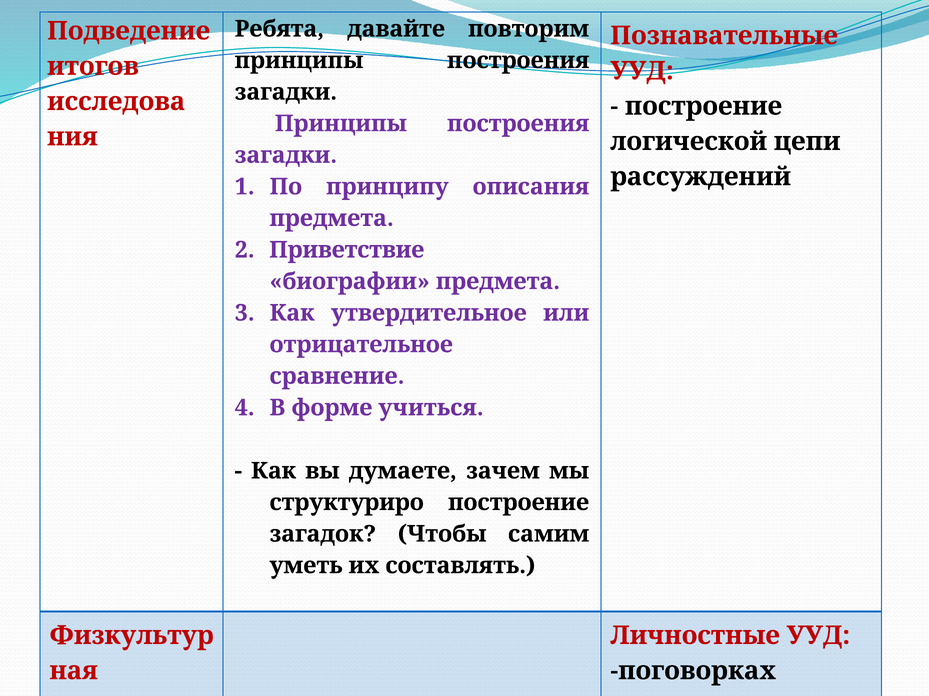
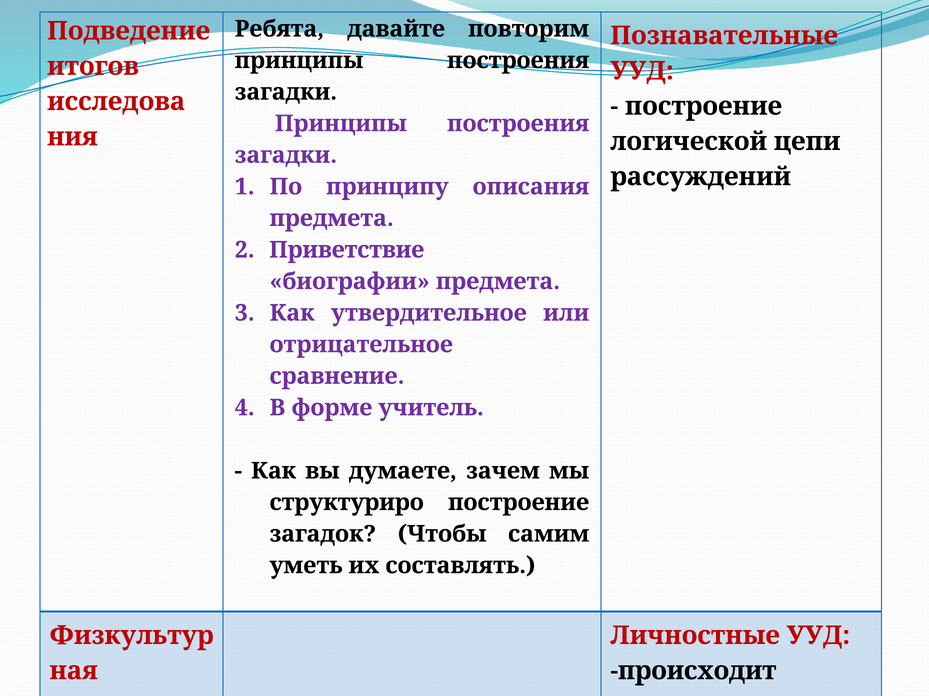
учиться: учиться -> учитель (431, 408)
поговорках: поговорках -> происходит (693, 671)
